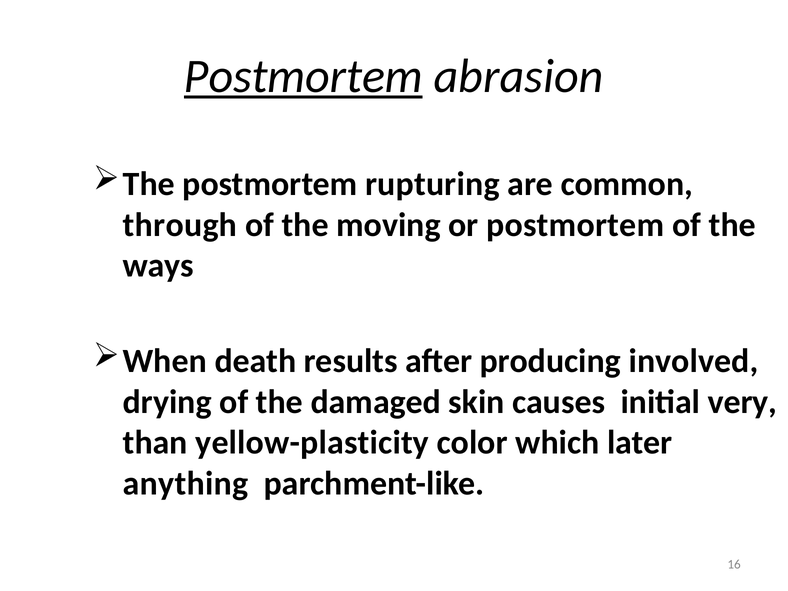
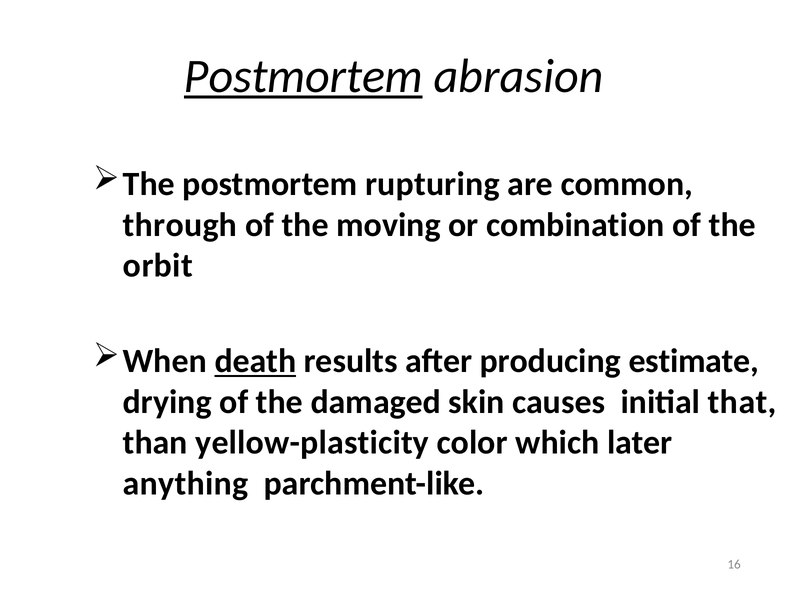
or postmortem: postmortem -> combination (575, 225)
ways: ways -> orbit (158, 266)
death underline: none -> present (255, 361)
involved: involved -> estimate (694, 361)
very: very -> that (742, 402)
